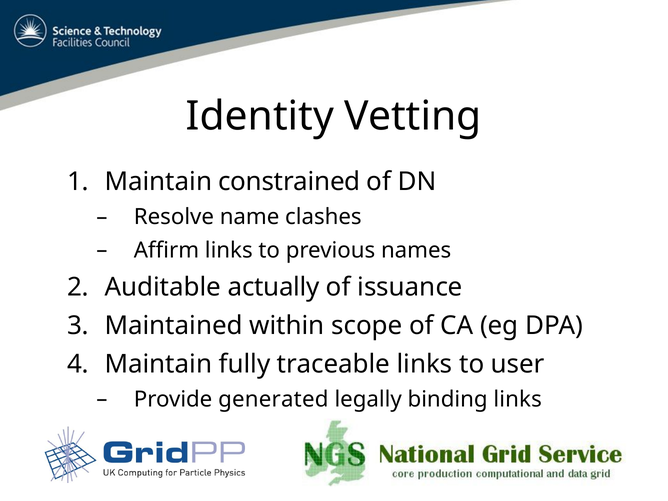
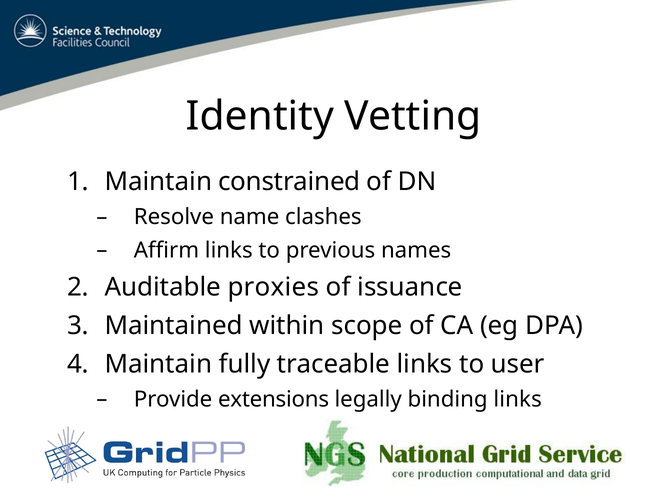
actually: actually -> proxies (273, 287)
generated: generated -> extensions (274, 399)
